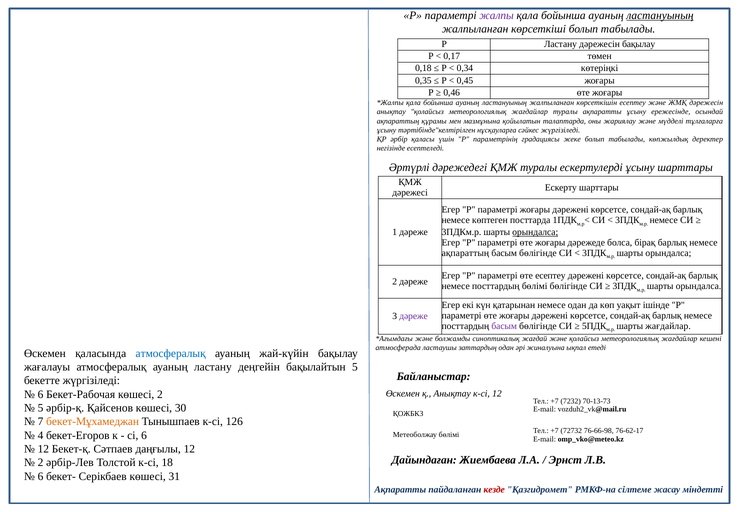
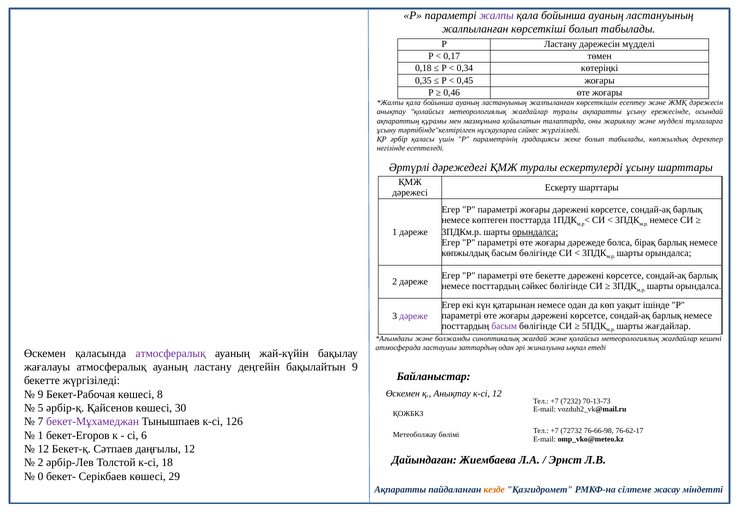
ластануының underline: present -> none (660, 15)
дәрежесін бақылау: бақылау -> мүдделі (639, 44)
ақпараттың: ақпараттың -> көпжылдық (465, 253)
өте есептеу: есептеу -> бекетте (550, 276)
посттардың бөлімі: бөлімі -> сәйкес (535, 286)
атмосфералық colour: blue -> purple (171, 353)
бақылайтын 5: 5 -> 9 (355, 367)
6: 6 -> 9 (41, 394)
көшесі 2: 2 -> 8 (160, 394)
бекет-Мұхамеджан colour: orange -> purple (93, 421)
4: 4 -> 1 (41, 435)
6: 6 -> 0 (41, 476)
31: 31 -> 29 (174, 476)
кезде colour: red -> orange (494, 489)
